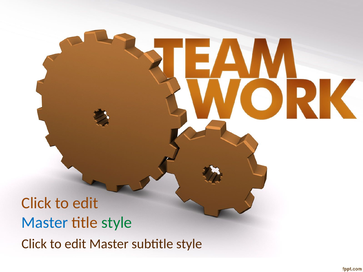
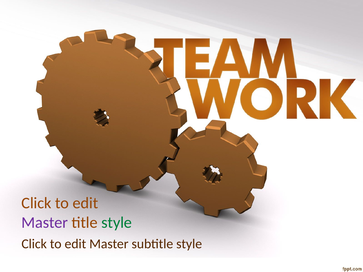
Master colour: blue -> purple (45, 223)
